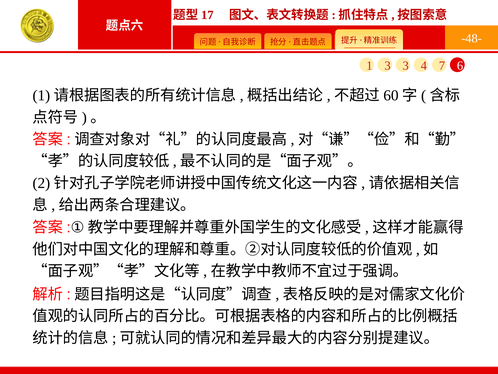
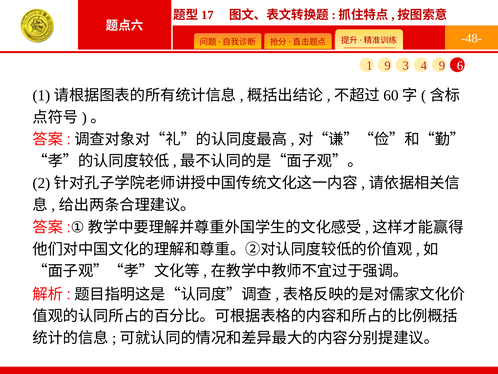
1 3: 3 -> 9 (388, 66)
4 7: 7 -> 9 (442, 66)
